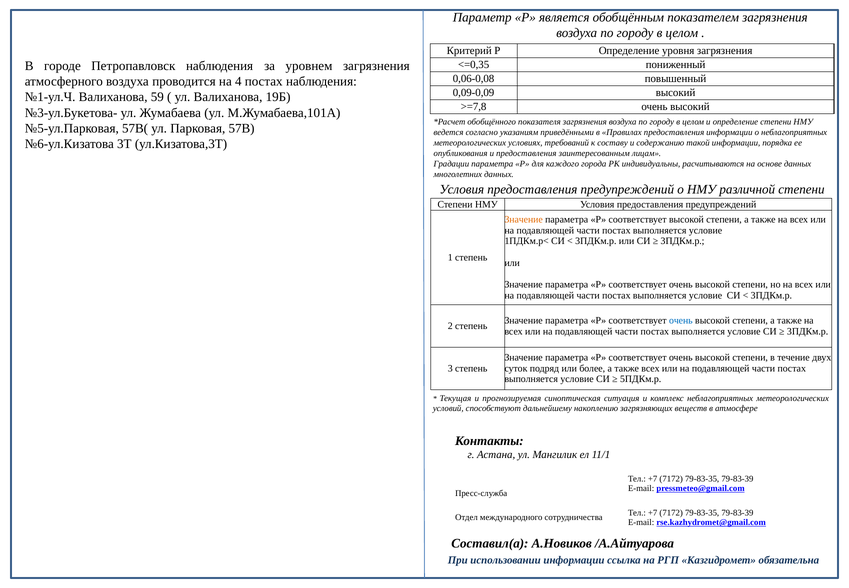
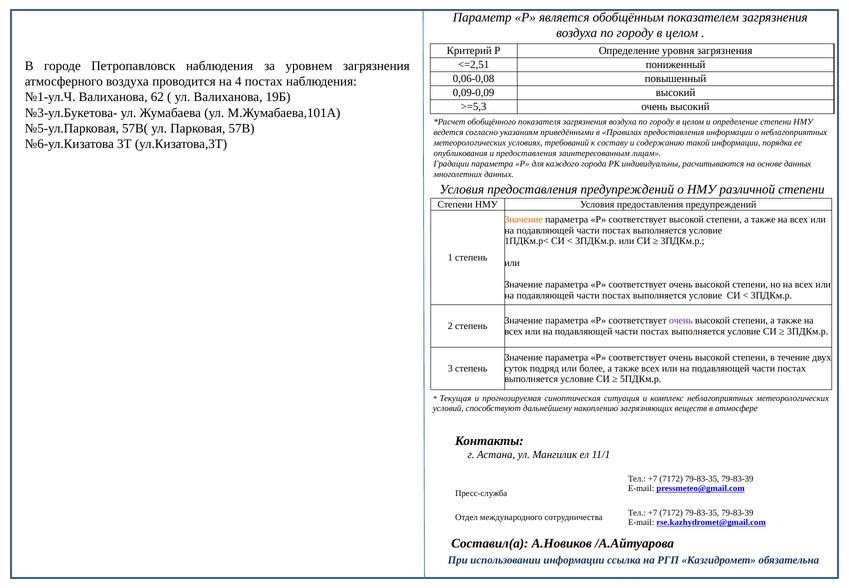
<=0,35: <=0,35 -> <=2,51 (474, 65)
59: 59 -> 62 (157, 97)
>=7,8: >=7,8 -> >=5,3 (474, 107)
очень colour: blue -> purple (681, 320)
